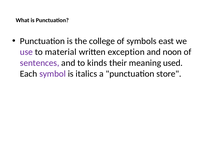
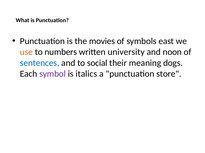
college: college -> movies (102, 41)
use colour: purple -> orange (26, 52)
material: material -> numbers (61, 52)
exception: exception -> university (126, 52)
sentences colour: purple -> blue (40, 63)
kinds: kinds -> social (97, 63)
used: used -> dogs (173, 63)
